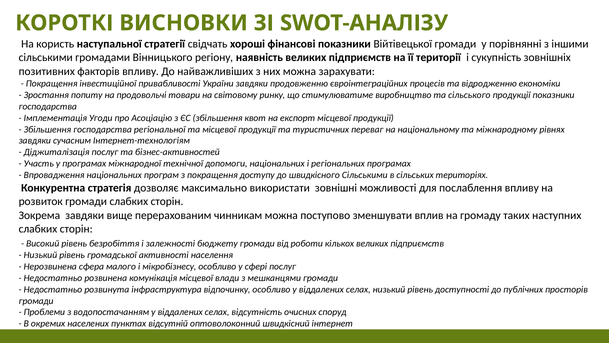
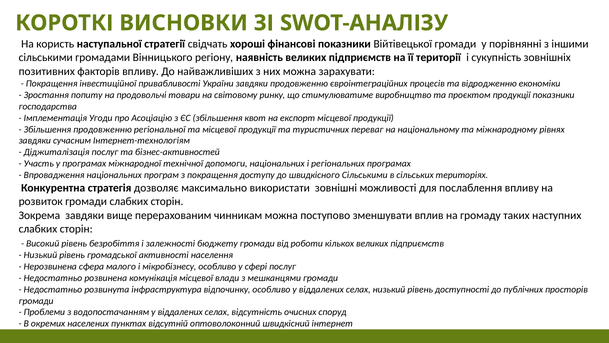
сільського: сільського -> проєктом (469, 95)
Збільшення господарства: господарства -> продовженню (103, 129)
